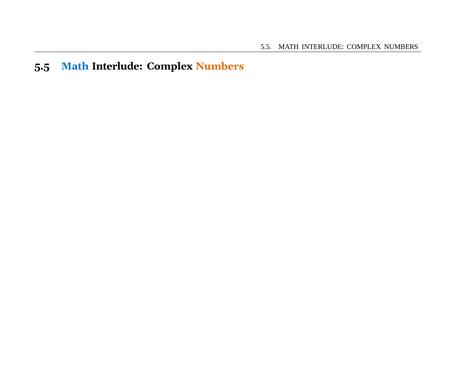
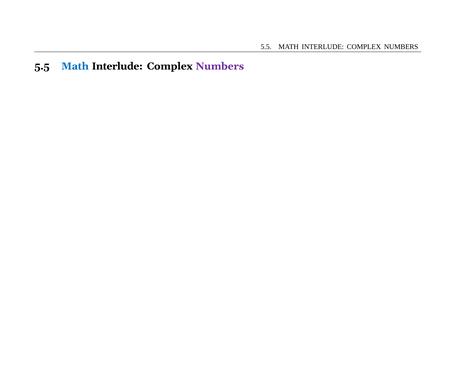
Numbers colour: orange -> purple (220, 66)
